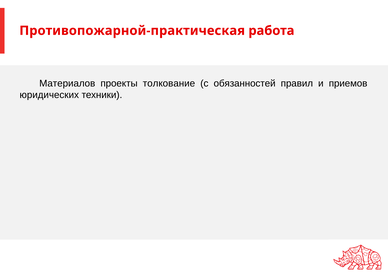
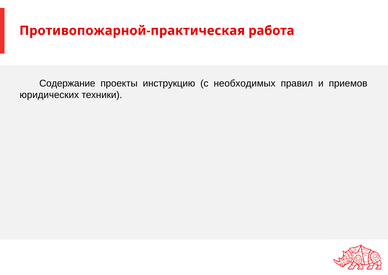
Материалов: Материалов -> Содержание (67, 83)
толкование: толкование -> инструкцию (169, 83)
обязанностей: обязанностей -> необходимых (245, 83)
